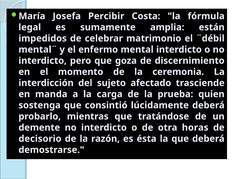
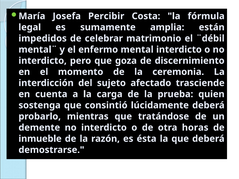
manda: manda -> cuenta (51, 94)
decisorio: decisorio -> inmueble (40, 139)
